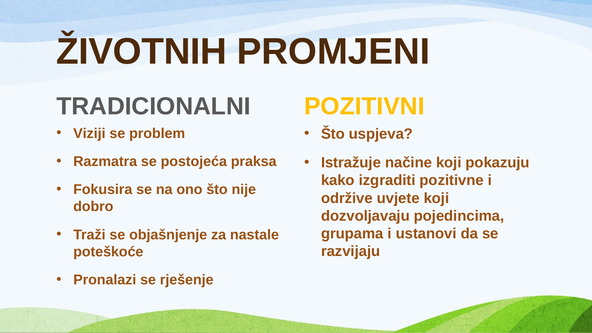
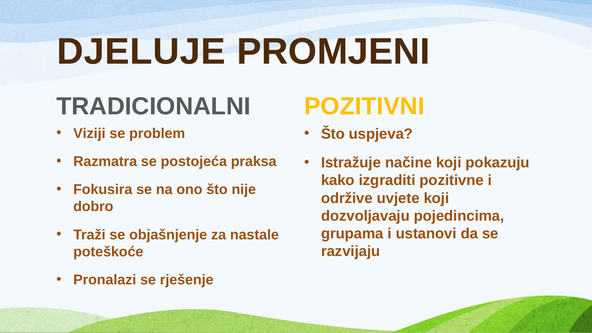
ŽIVOTNIH: ŽIVOTNIH -> DJELUJE (141, 52)
